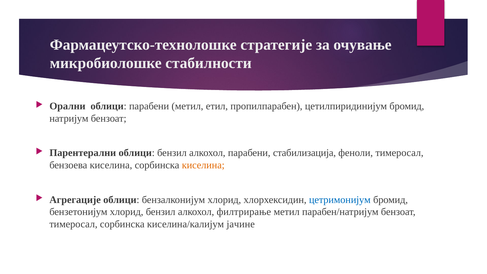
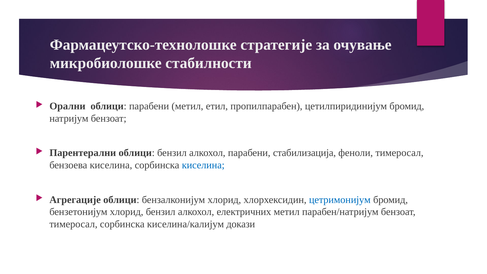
киселина colour: orange -> blue (203, 165)
филтрирање: филтрирање -> електричних (244, 212)
јачине: јачине -> докази (241, 224)
